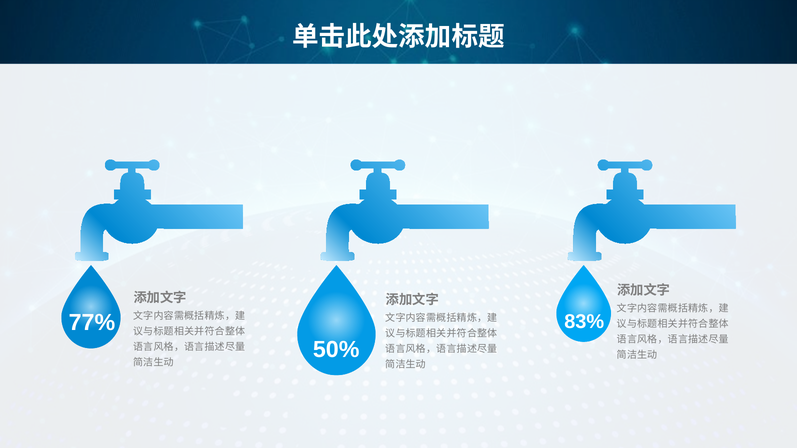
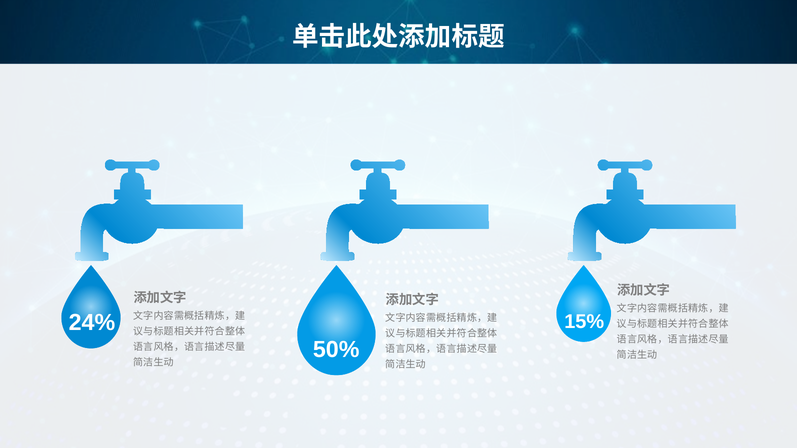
77%: 77% -> 24% (92, 323)
83%: 83% -> 15% (584, 322)
